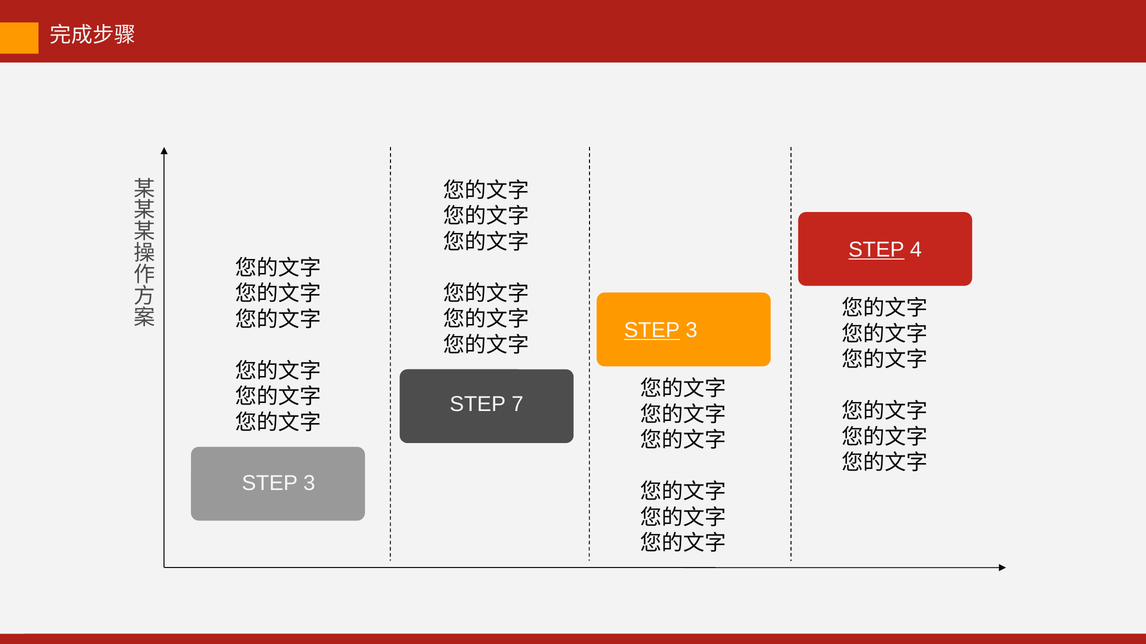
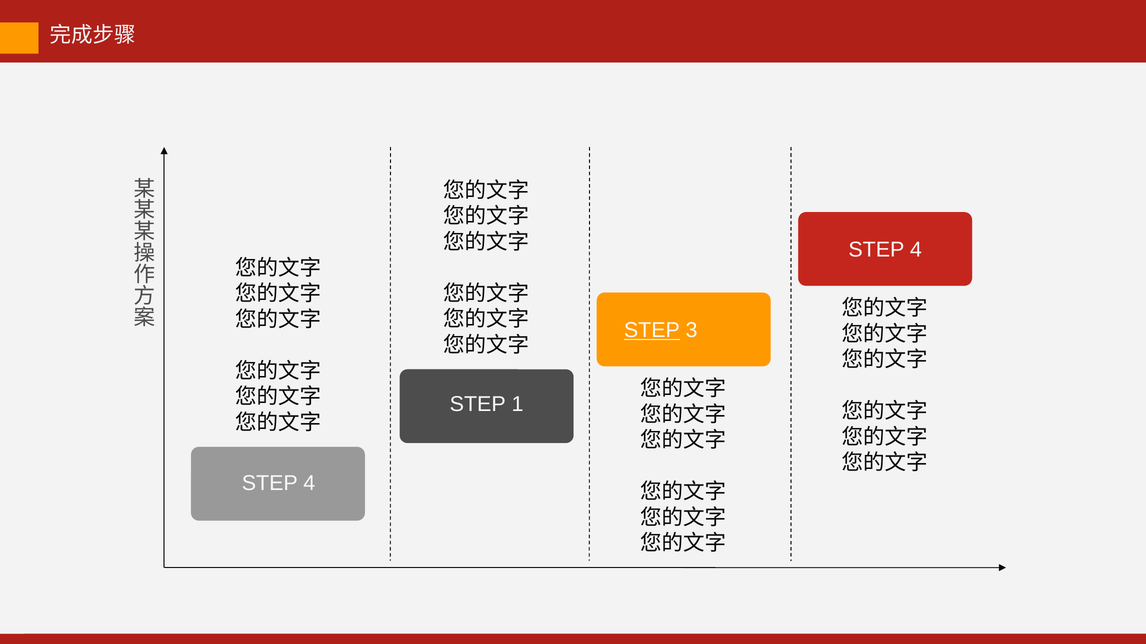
STEP underline: present -> none (876, 250)
7: 7 -> 1 (518, 404)
3: 3 -> 4 (309, 484)
